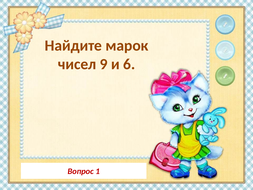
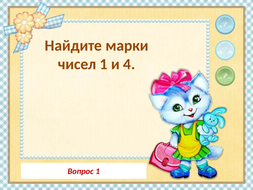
марок: марок -> марки (127, 45)
чисел 9: 9 -> 1 (104, 64)
6: 6 -> 4 (129, 64)
